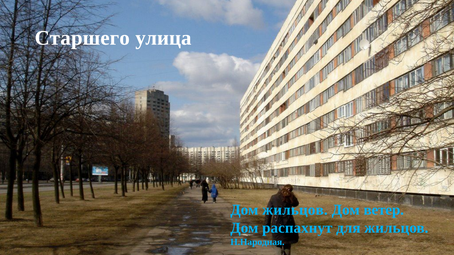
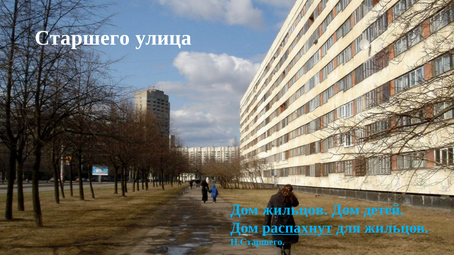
ветер: ветер -> детей (384, 210)
распахнут underline: none -> present (297, 228)
Н.Народная: Н.Народная -> Н.Старшего (257, 243)
